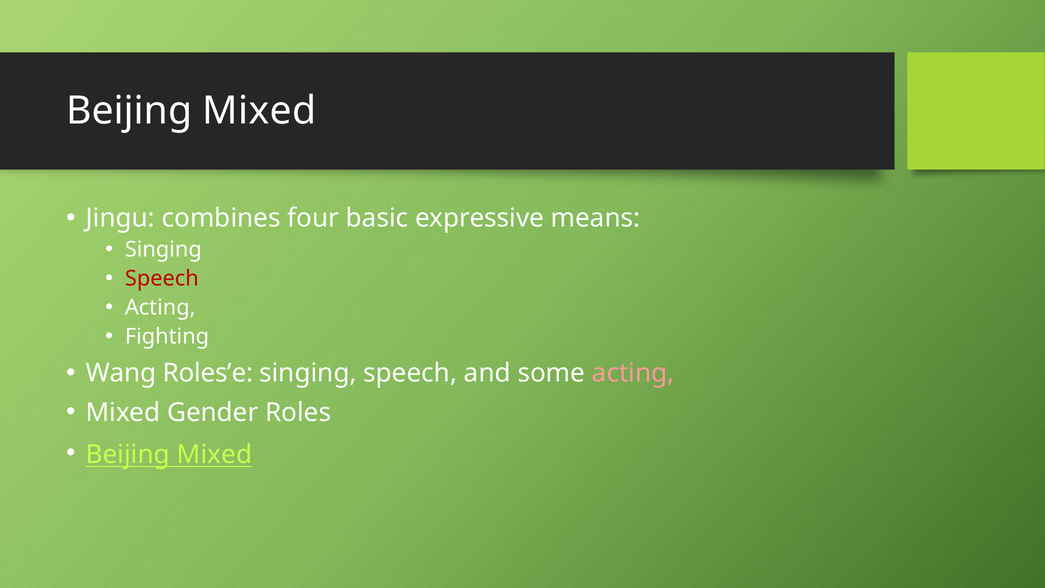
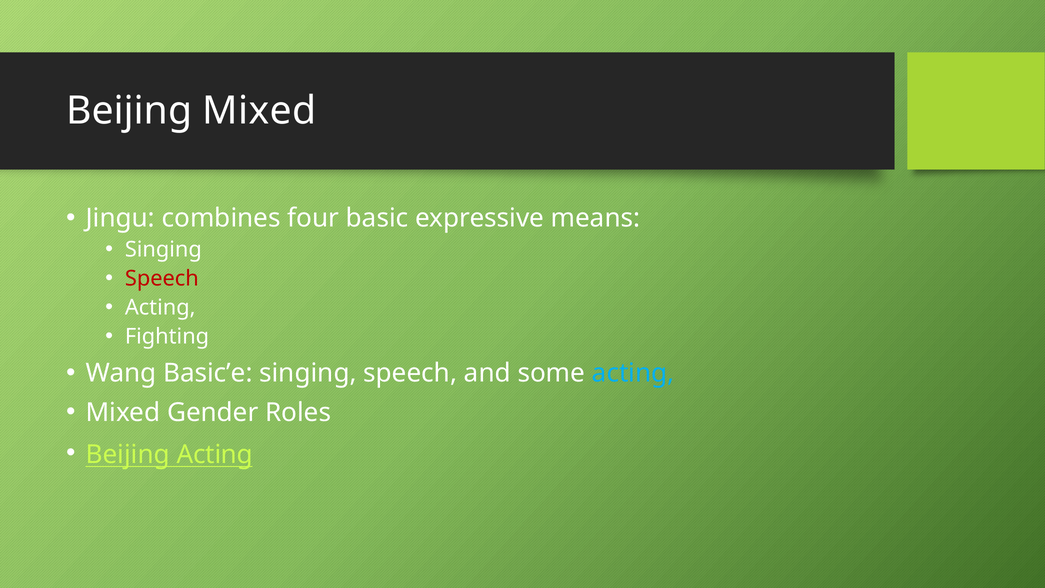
Roles’e: Roles’e -> Basic’e (208, 373)
acting colour: pink -> light blue (633, 373)
Mixed: Mixed -> Acting (215, 454)
